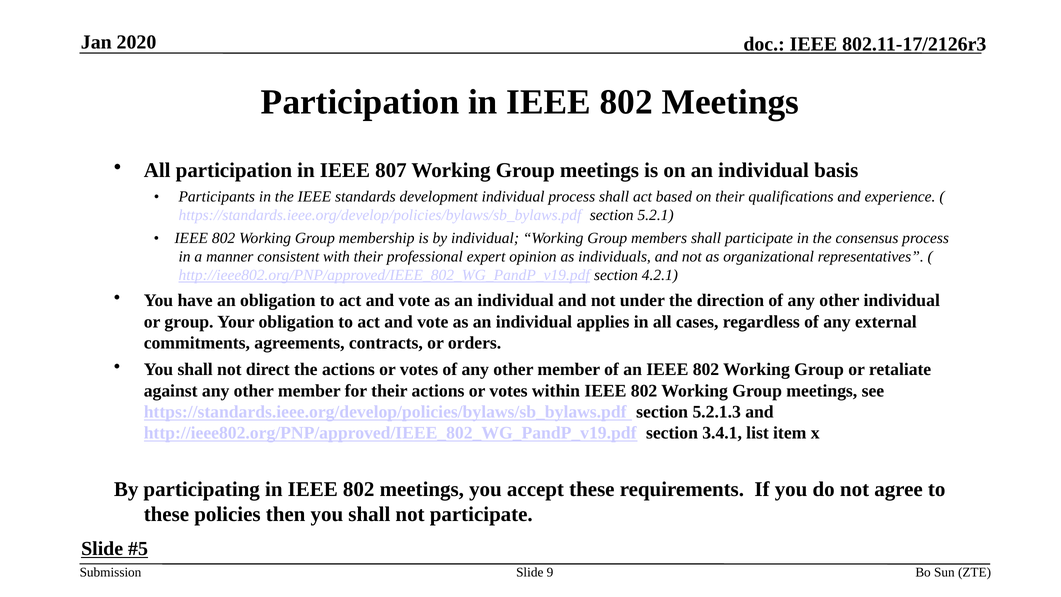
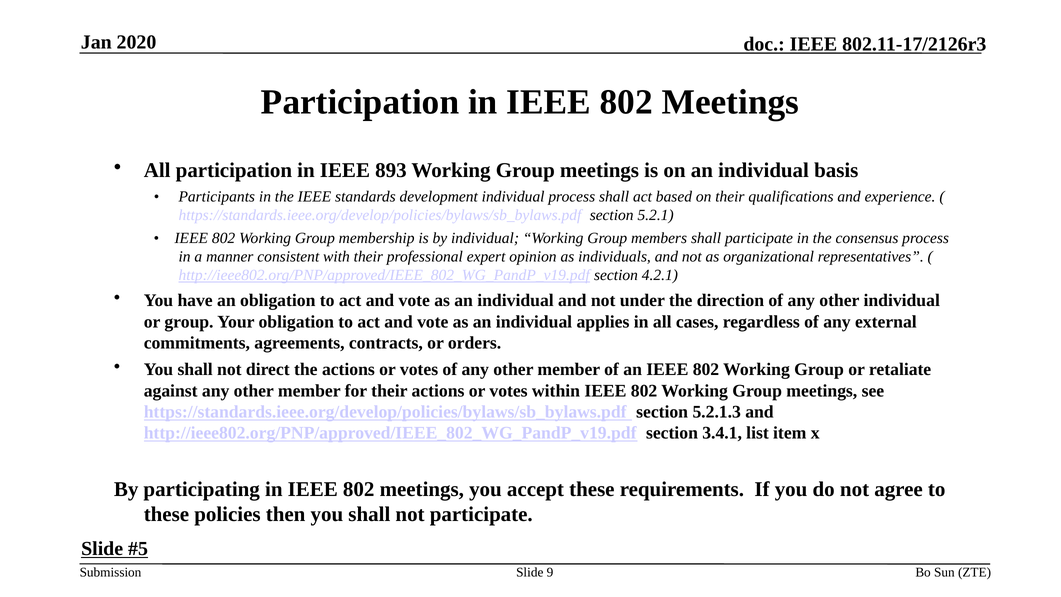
807: 807 -> 893 (391, 170)
